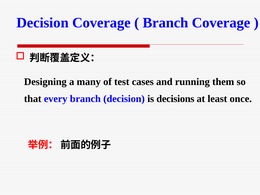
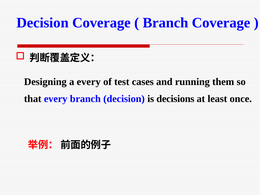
a many: many -> every (89, 82)
